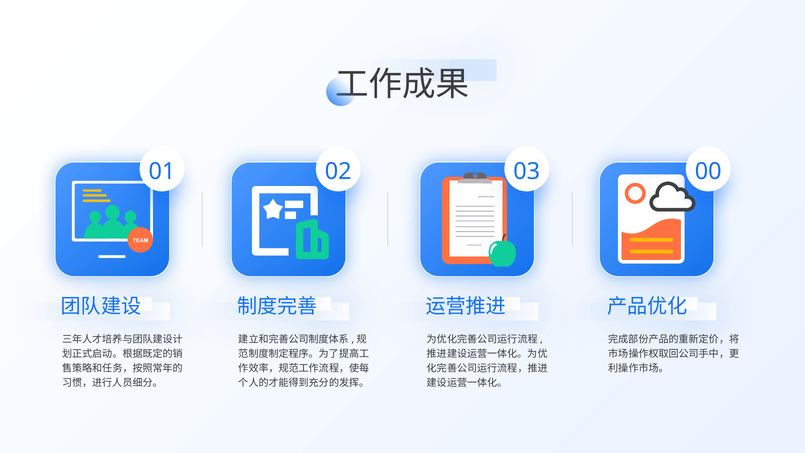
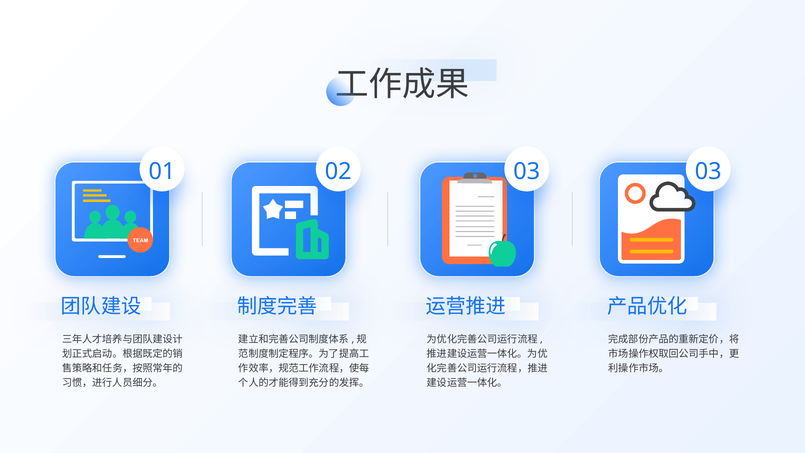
01 00: 00 -> 03 (708, 172)
